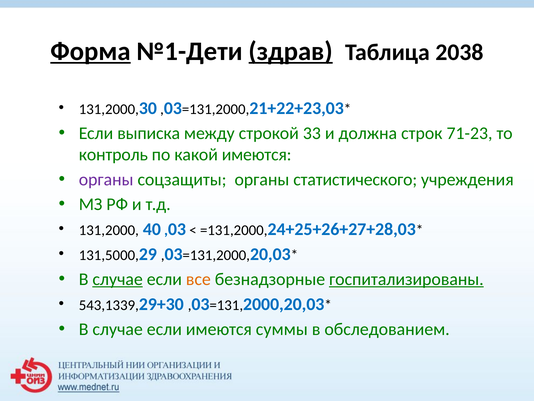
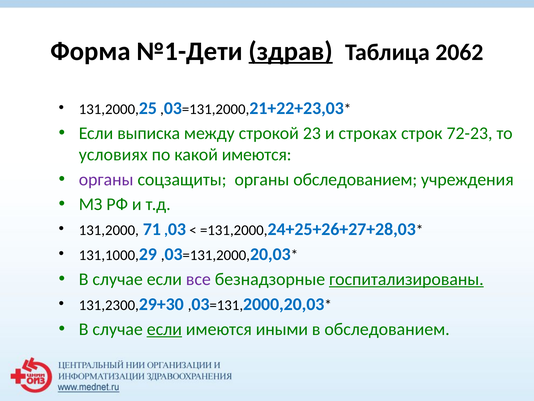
Форма underline: present -> none (91, 51)
2038: 2038 -> 2062 (459, 52)
30: 30 -> 25 (148, 108)
33: 33 -> 23 (312, 133)
должна: должна -> строках (368, 133)
71-23: 71-23 -> 72-23 (470, 133)
контроль: контроль -> условиях (113, 154)
органы статистического: статистического -> обследованием (355, 179)
40: 40 -> 71 (152, 229)
131,5000: 131,5000 -> 131,1000 (109, 255)
случае underline: present -> none (118, 279)
все colour: orange -> purple (198, 279)
543,1339: 543,1339 -> 131,2300 (109, 305)
если underline: none -> present (164, 329)
суммы: суммы -> иными (282, 329)
